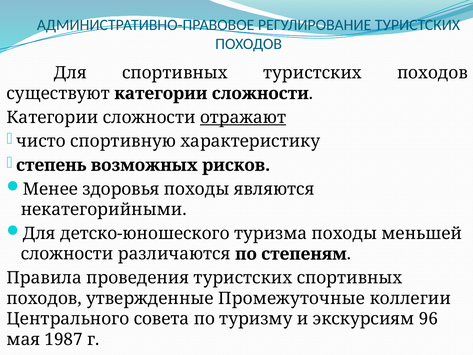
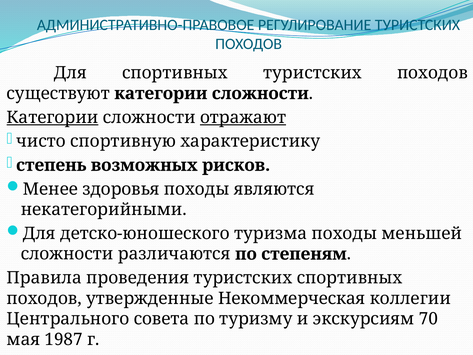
Категории underline: none -> present (53, 117)
Промежуточные: Промежуточные -> Некоммерческая (292, 298)
96: 96 -> 70 (428, 319)
